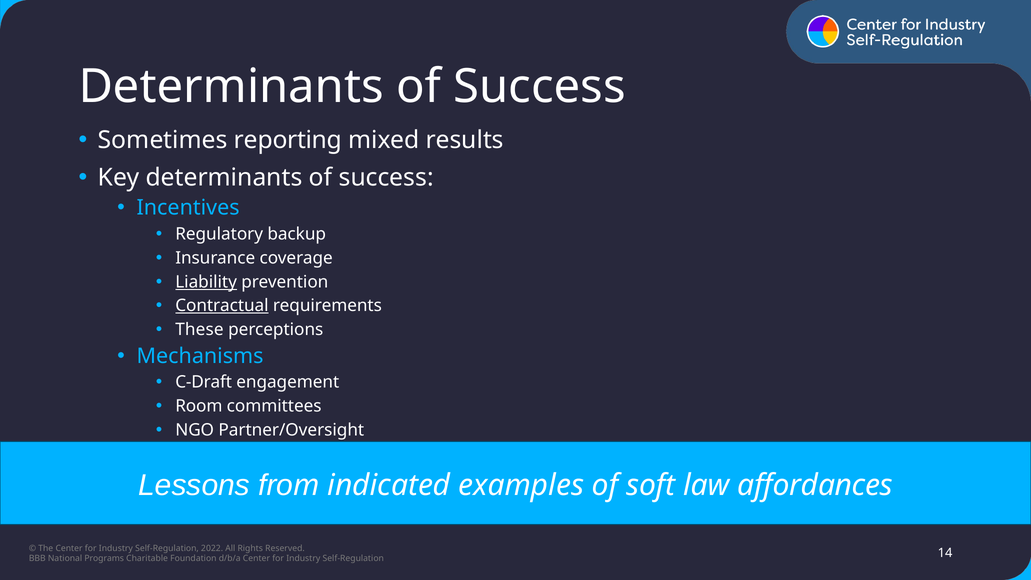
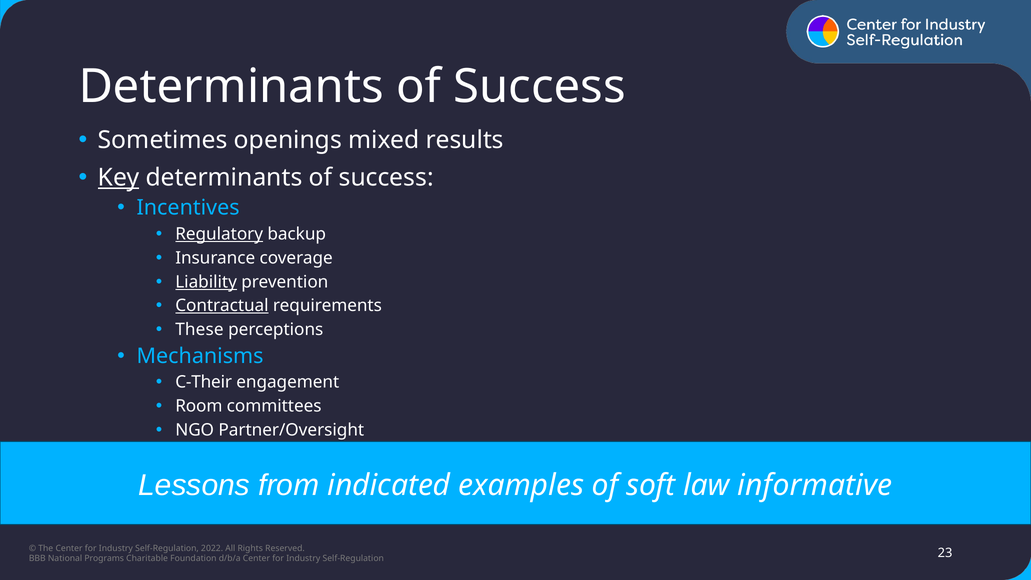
reporting: reporting -> openings (288, 140)
Key underline: none -> present (119, 178)
Regulatory underline: none -> present (219, 234)
C-Draft: C-Draft -> C-Their (204, 382)
affordances: affordances -> informative (815, 485)
14: 14 -> 23 (945, 553)
